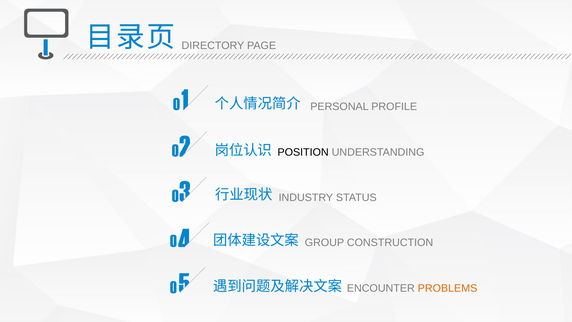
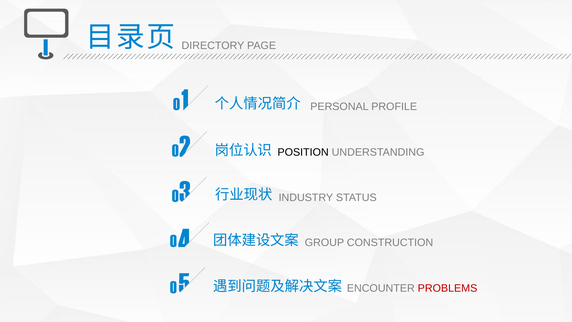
PROBLEMS colour: orange -> red (448, 288)
